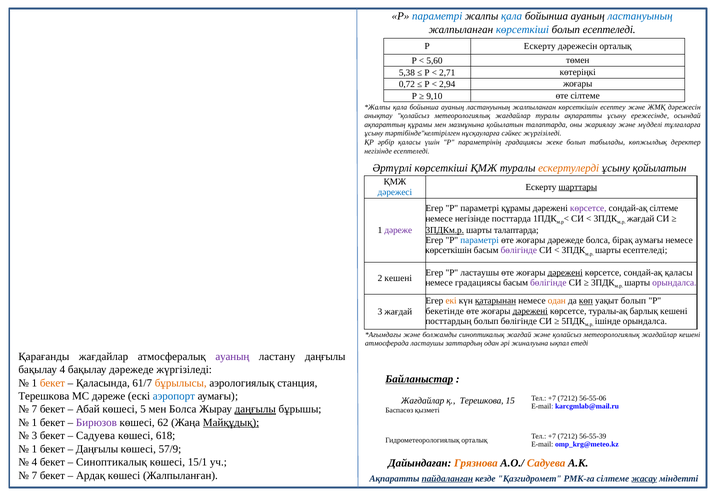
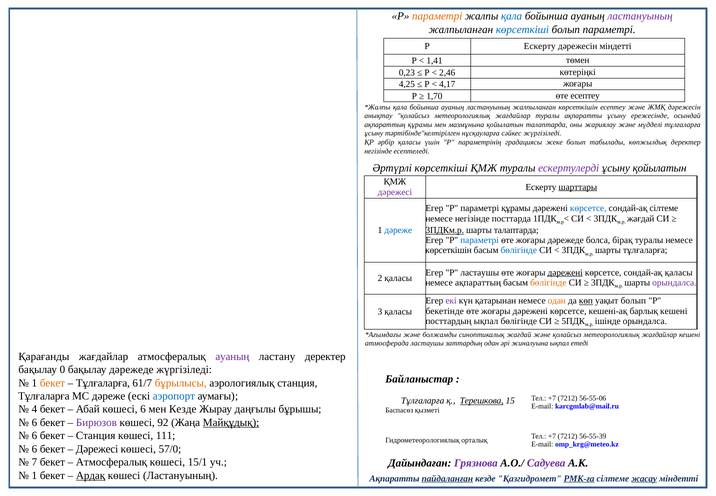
параметрі colour: blue -> orange (437, 16)
ластануының colour: blue -> purple (640, 16)
болып есептеледі: есептеледі -> параметрі (609, 29)
дәрежесін орталық: орталық -> міндетті (616, 46)
5,60: 5,60 -> 1,41 (434, 61)
5,38: 5,38 -> 0,23 (407, 72)
2,71: 2,71 -> 2,46 (447, 72)
0,72: 0,72 -> 4,25 (407, 84)
2,94: 2,94 -> 4,17 (447, 84)
9,10: 9,10 -> 1,70 (434, 96)
өте сілтеме: сілтеме -> есептеу (585, 96)
ескертулерді colour: orange -> purple (569, 168)
дәрежесі colour: blue -> purple (395, 192)
көрсетсе colour: purple -> blue (588, 208)
дәреже colour: purple -> blue (398, 230)
бірақ аумағы: аумағы -> туралы (649, 240)
бөлігінде colour: purple -> blue (519, 250)
шарты есептеледі: есептеледі -> тұлғаларға (645, 250)
2 кешені: кешені -> қаласы (398, 278)
немесе градациясы: градациясы -> ақпараттың (478, 282)
бөлігінде colour: purple -> orange (548, 282)
екі colour: orange -> purple (451, 301)
қатарынан underline: present -> none (496, 301)
дәрежені underline: present -> none (530, 311)
туралы-ақ: туралы-ақ -> кешені-ақ (608, 311)
3 жағдай: жағдай -> қаласы (398, 312)
посттардың болып: болып -> ықпал (486, 321)
ластану даңғылы: даңғылы -> деректер (325, 356)
бақылау 4: 4 -> 0 (62, 369)
Байланыстар underline: present -> none (419, 379)
Қаласында: Қаласында -> Тұлғаларға (103, 383)
Терешкова: Терешкова -> Тұлғаларға (44, 396)
Жағдайлар: Жағдайлар -> Тұлғаларға (423, 400)
Терешкова underline: none -> present (482, 400)
7: 7 -> 4 (34, 409)
көшесі 5: 5 -> 6 (143, 409)
мен Болса: Болса -> Кезде (183, 409)
даңғылы underline: present -> none (255, 409)
1: 1 -> 6 (34, 422)
62: 62 -> 92 (163, 422)
3: 3 -> 6 (34, 436)
Садуева: Садуева -> Станция (96, 436)
618: 618 -> 111 (166, 436)
1: 1 -> 6 (34, 449)
Даңғылы: Даңғылы -> Дәрежесі (97, 449)
57/9: 57/9 -> 57/0 (170, 449)
4: 4 -> 7 (34, 462)
Синоптикалық: Синоптикалық -> Атмосфералық (112, 462)
Грязнова colour: orange -> purple (476, 463)
Садуева colour: orange -> purple (546, 463)
7: 7 -> 1 (34, 475)
Ардақ underline: none -> present (91, 475)
көшесі Жалпыланған: Жалпыланған -> Ластануының (180, 475)
РМК-ға underline: none -> present (579, 478)
